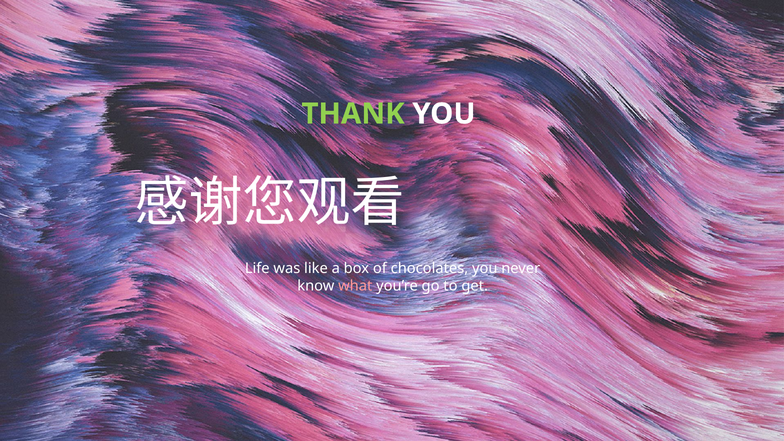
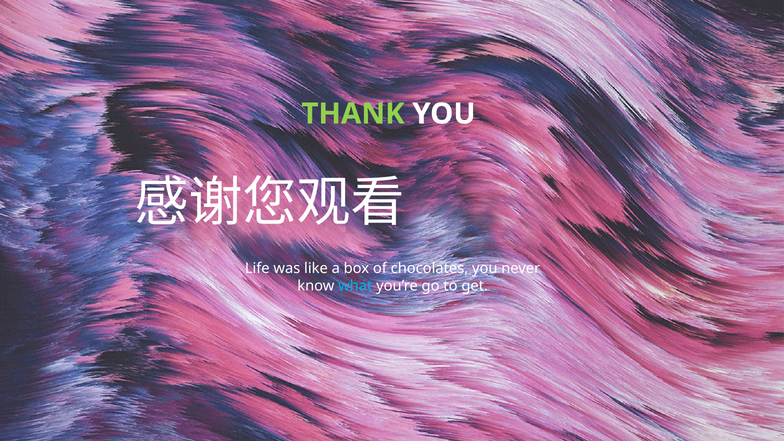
what colour: pink -> light blue (355, 286)
